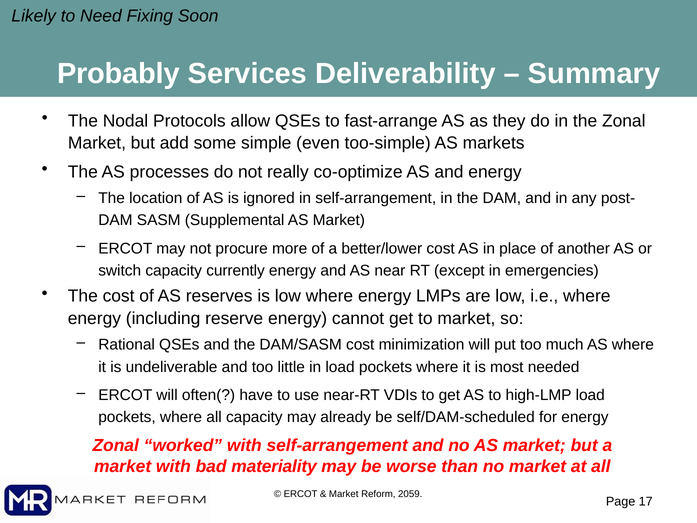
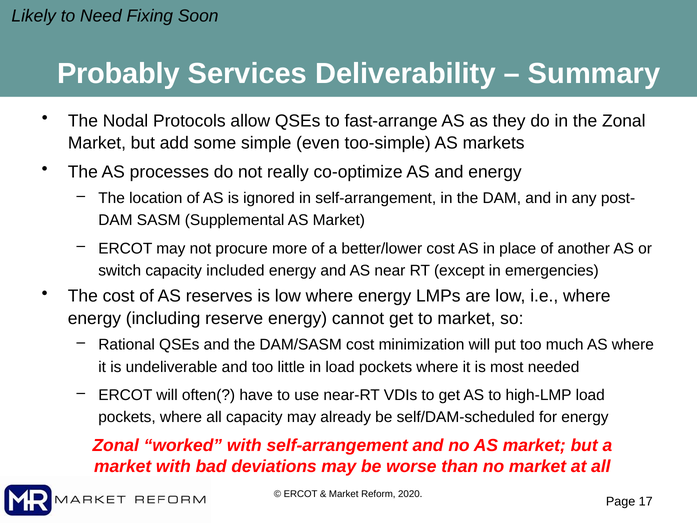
currently: currently -> included (235, 271)
materiality: materiality -> deviations (274, 466)
2059: 2059 -> 2020 (410, 494)
